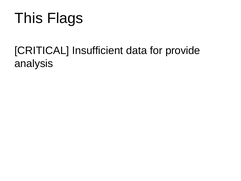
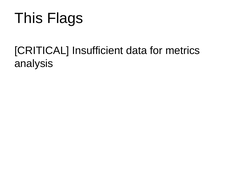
provide: provide -> metrics (183, 51)
